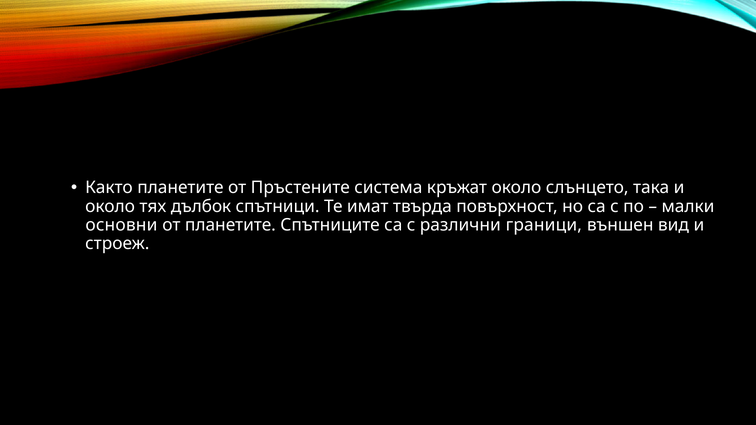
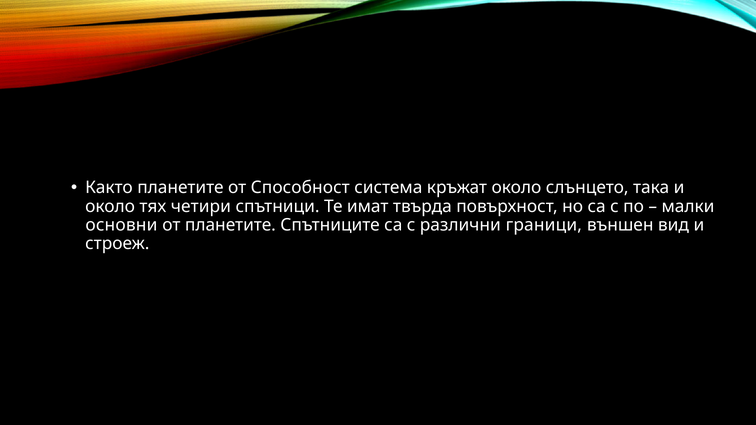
Пръстените: Пръстените -> Способност (300, 188)
дълбок: дълбок -> четири (201, 207)
